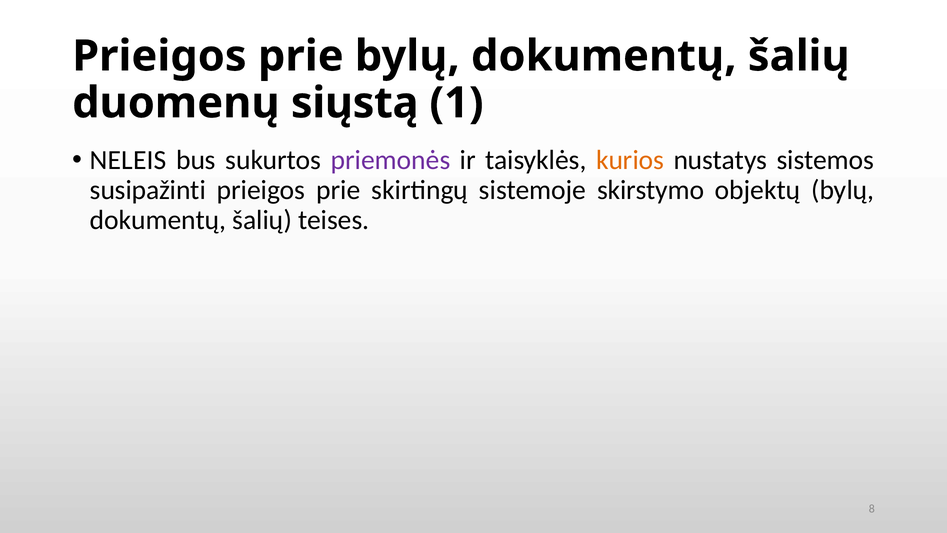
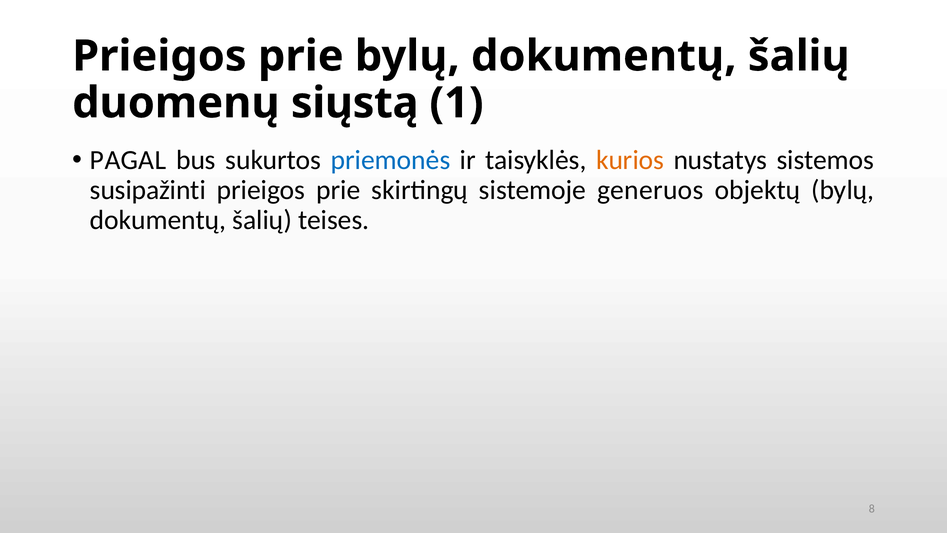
NELEIS: NELEIS -> PAGAL (128, 160)
priemonės colour: purple -> blue (390, 160)
skirstymo: skirstymo -> generuos (650, 190)
